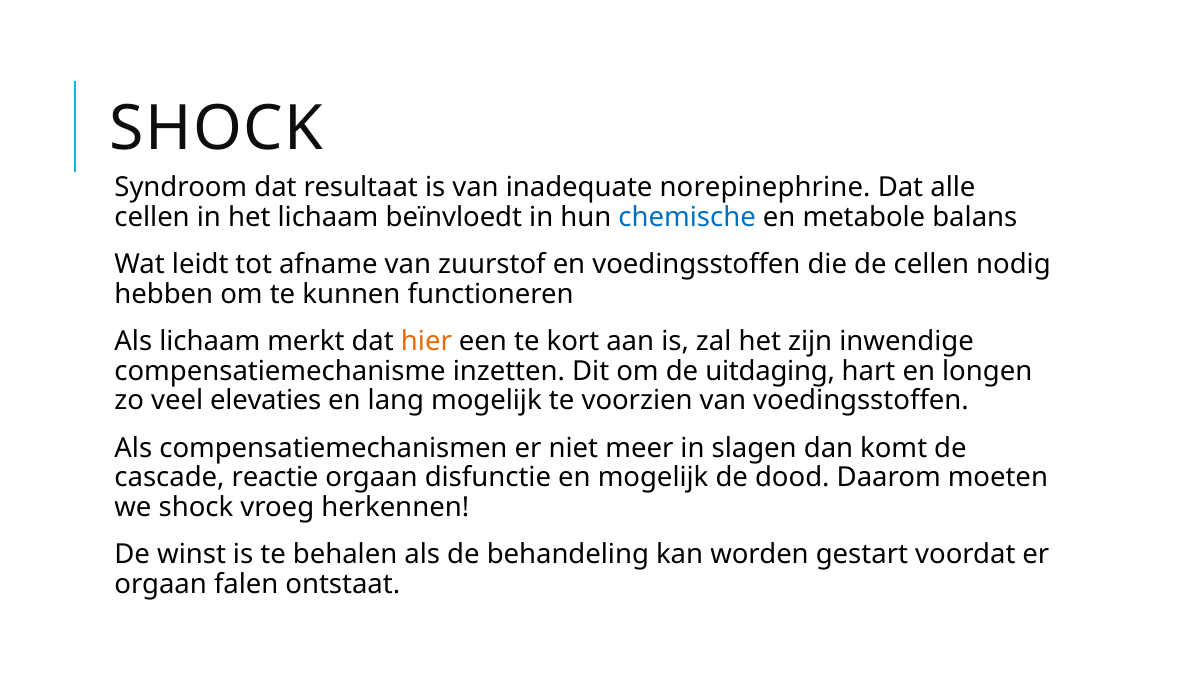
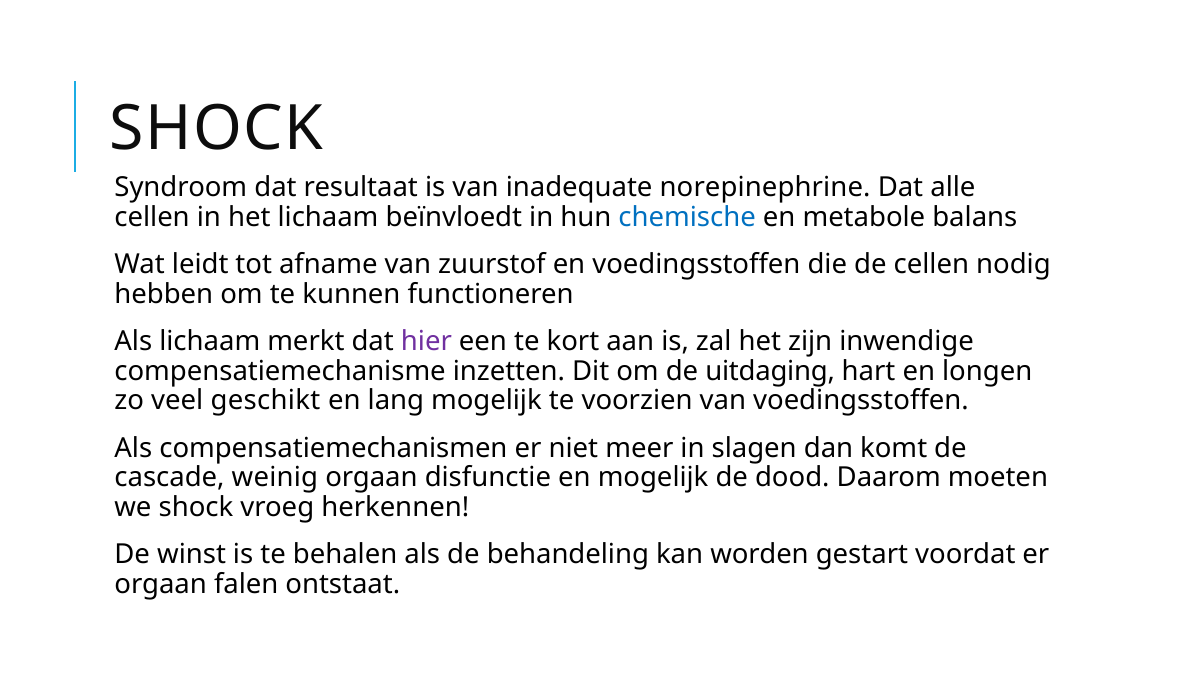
hier colour: orange -> purple (426, 341)
elevaties: elevaties -> geschikt (265, 401)
reactie: reactie -> weinig (275, 478)
